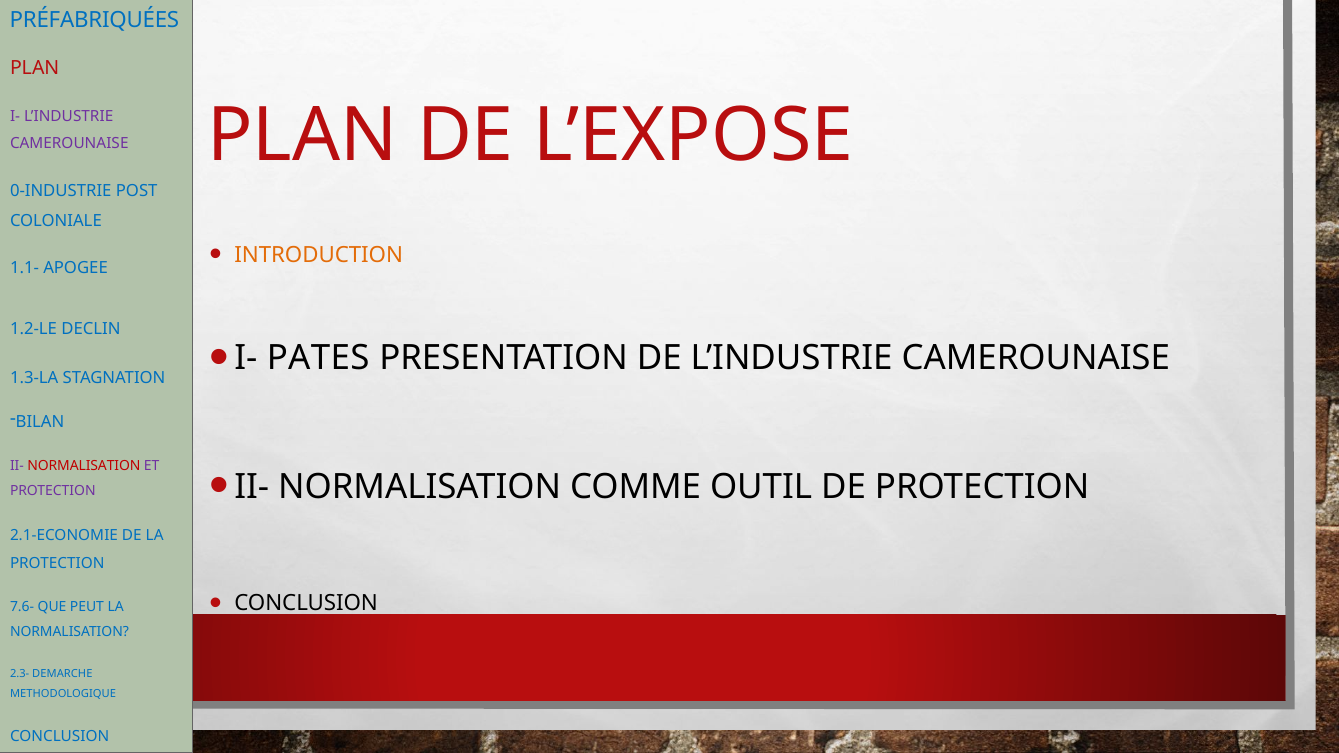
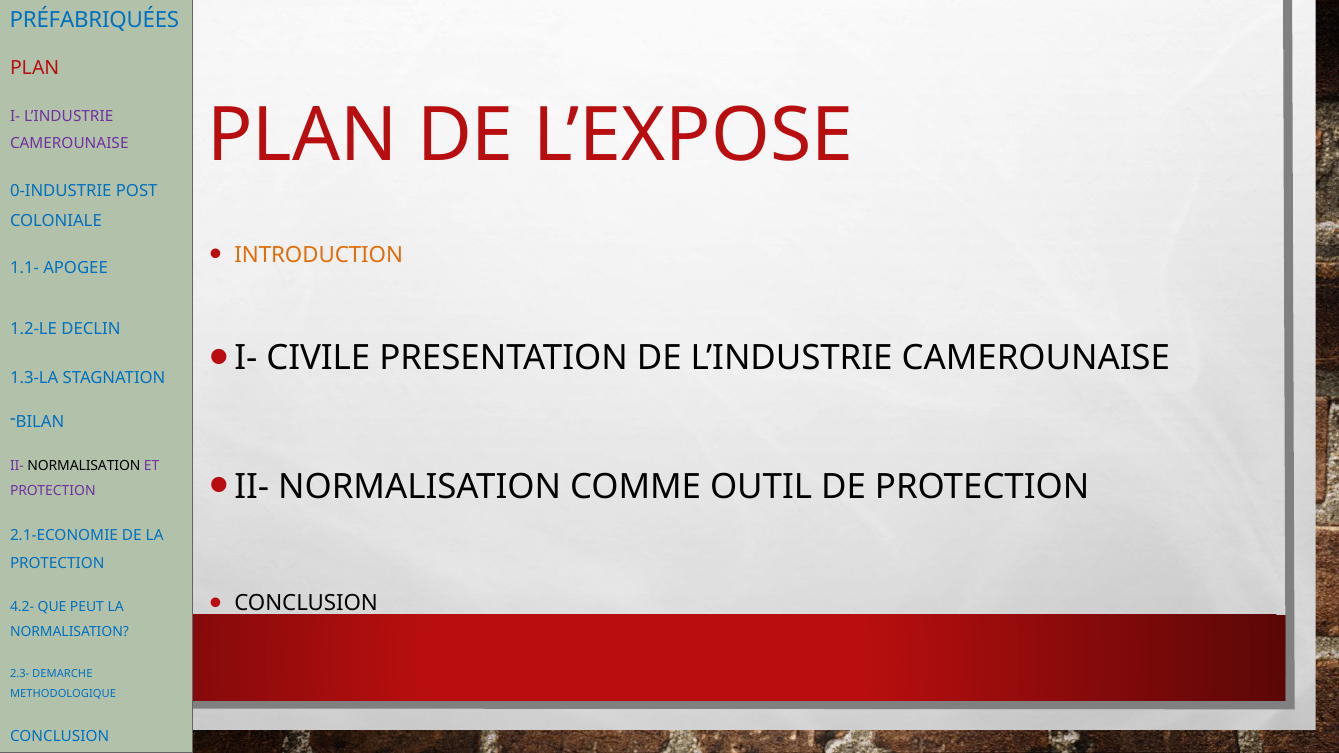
PATES: PATES -> CIVILE (318, 359)
NORMALISATION colour: red -> black (84, 466)
7.6-: 7.6- -> 4.2- (22, 607)
